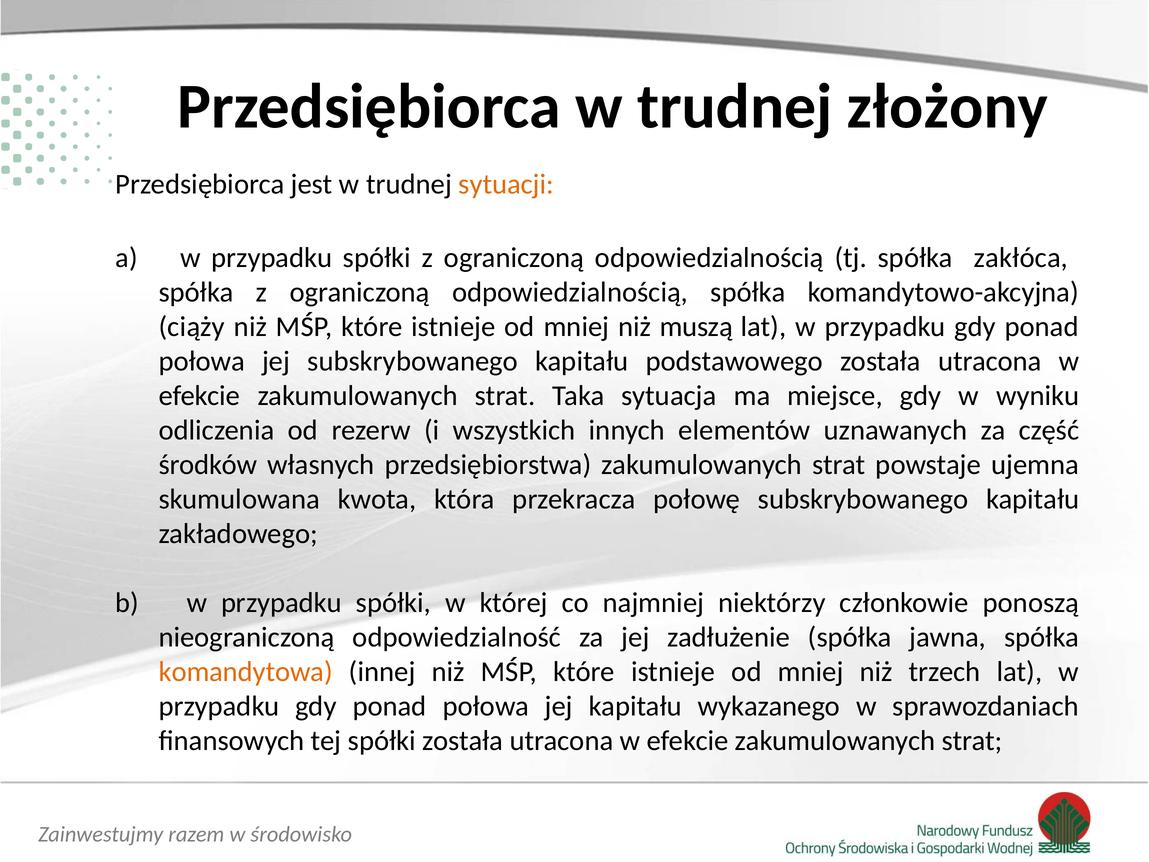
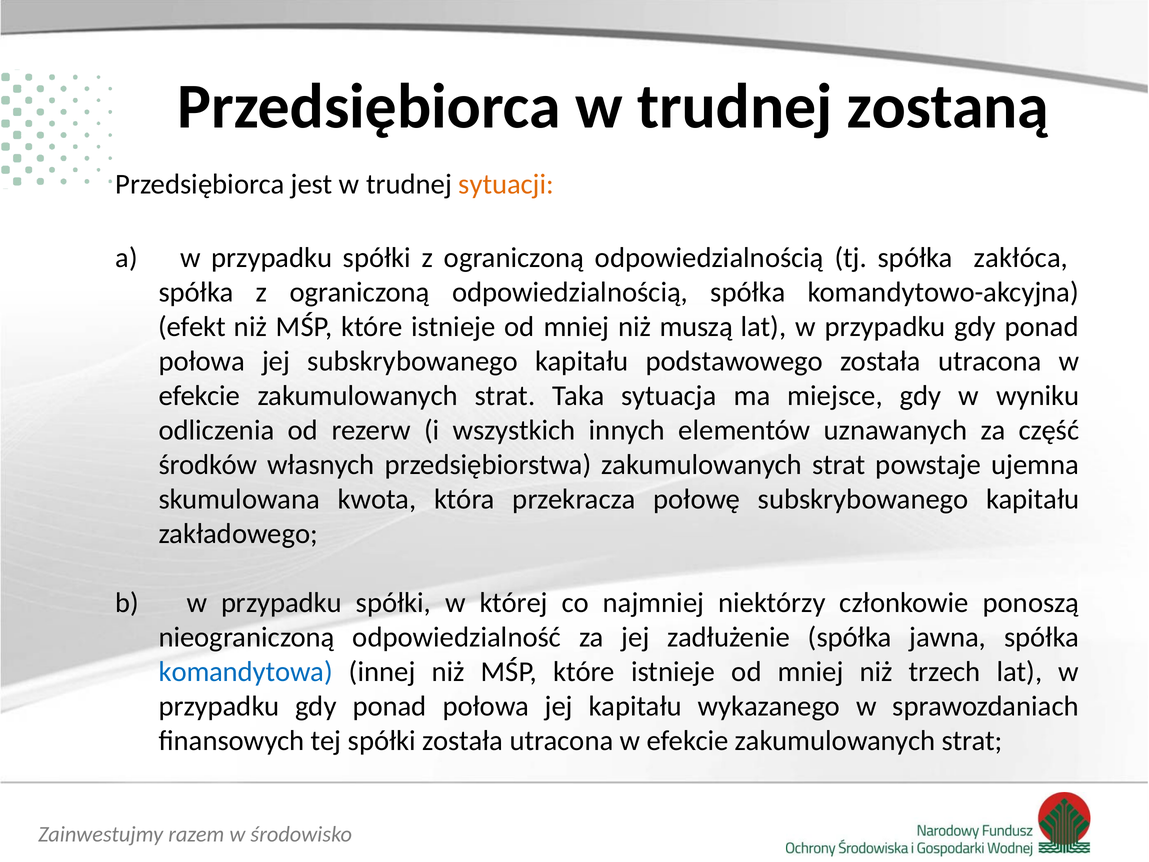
złożony: złożony -> zostaną (948, 107)
ciąży: ciąży -> efekt (192, 327)
komandytowa colour: orange -> blue (246, 671)
